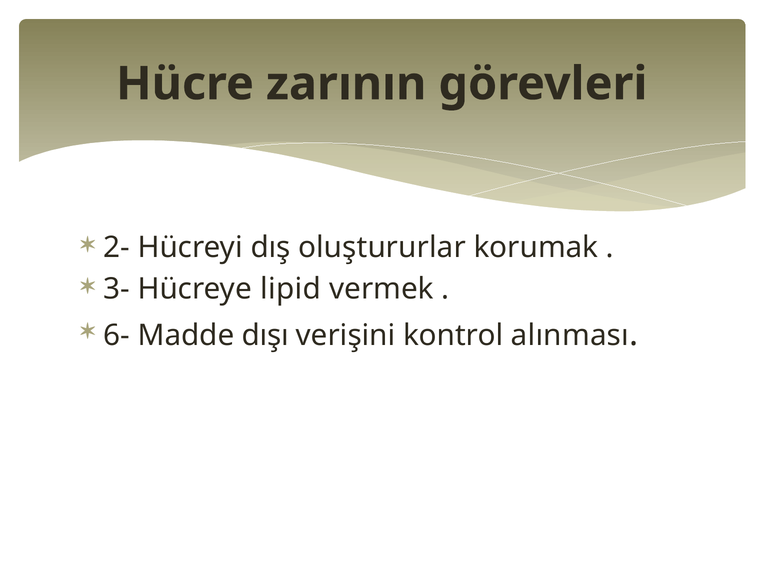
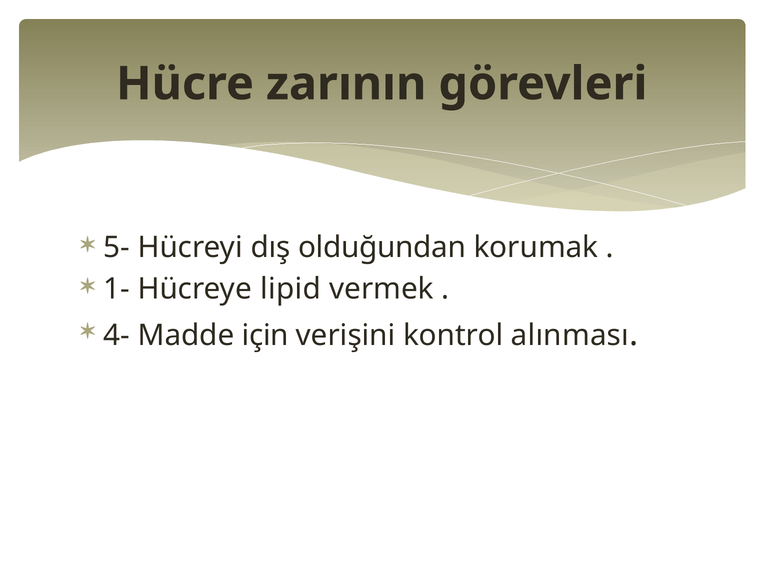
2-: 2- -> 5- (117, 247)
oluştururlar: oluştururlar -> olduğundan (382, 247)
3-: 3- -> 1- (117, 289)
6-: 6- -> 4- (117, 335)
dışı: dışı -> için (265, 335)
